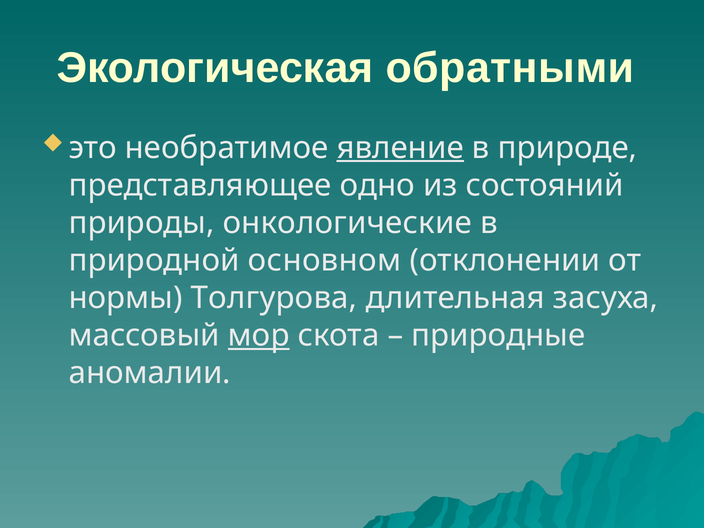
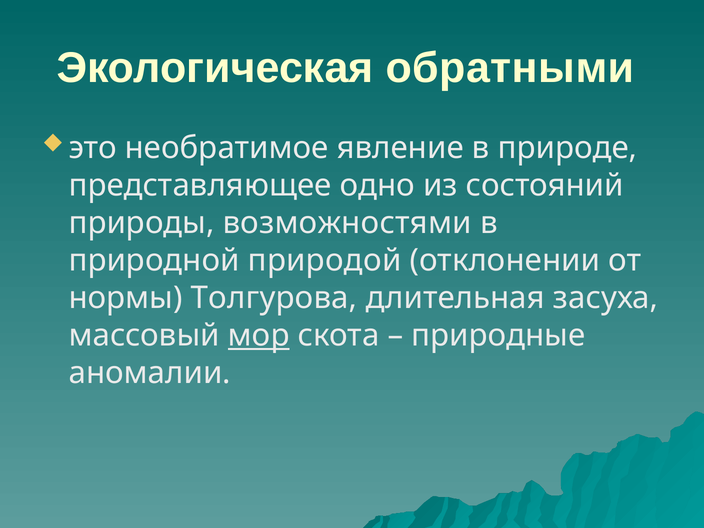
явление underline: present -> none (400, 148)
онкологические: онкологические -> возможностями (347, 223)
основном: основном -> природой (325, 260)
